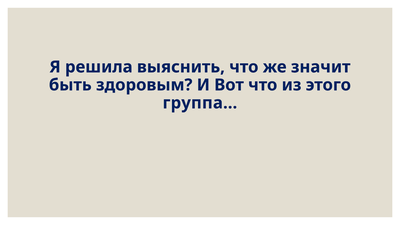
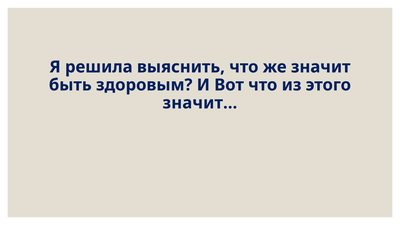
группа…: группа… -> значит… (200, 103)
